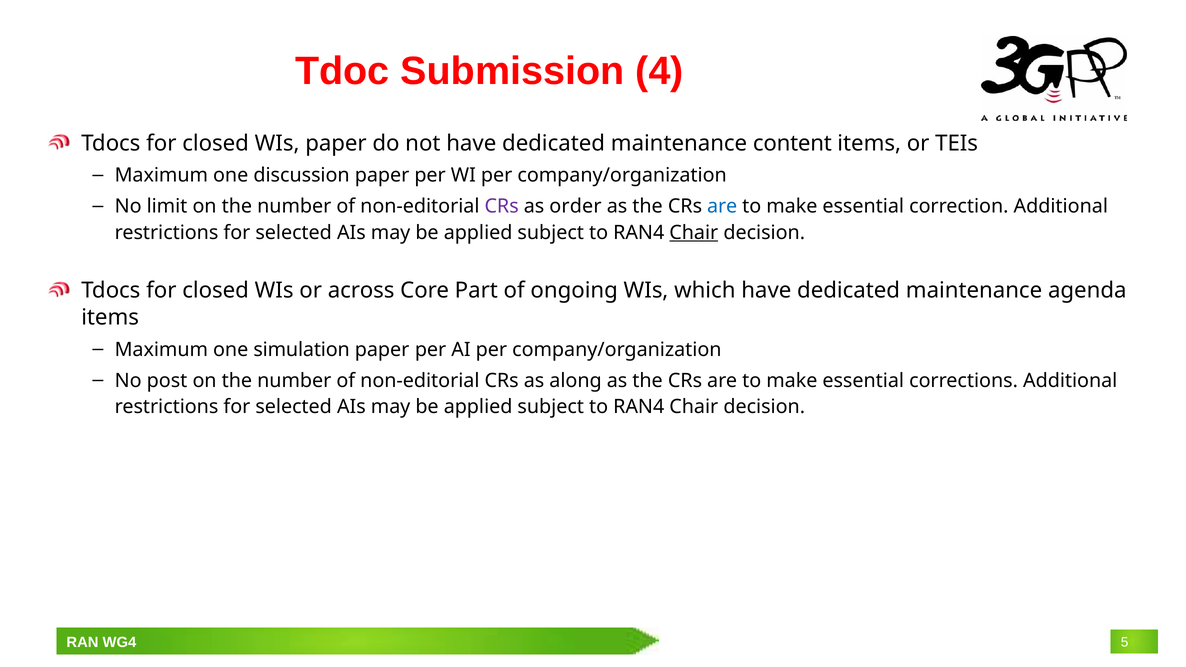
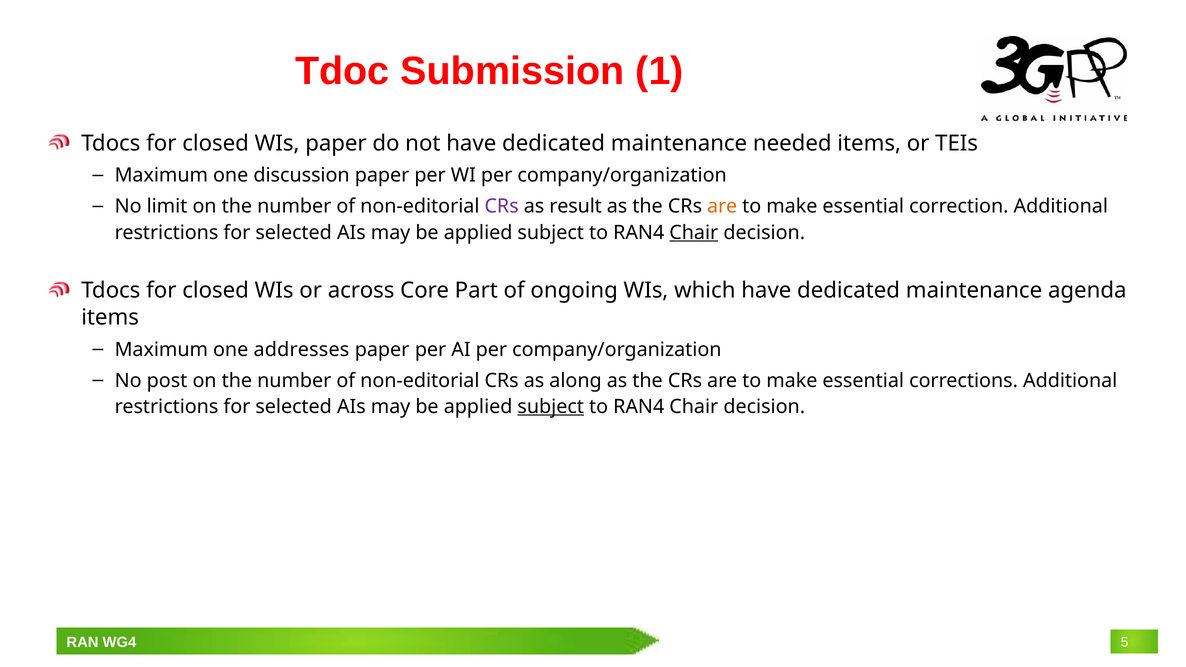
4: 4 -> 1 (660, 71)
content: content -> needed (792, 143)
order: order -> result (576, 207)
are colour: blue -> orange (722, 207)
simulation: simulation -> addresses (301, 350)
subject underline: none -> present (551, 407)
